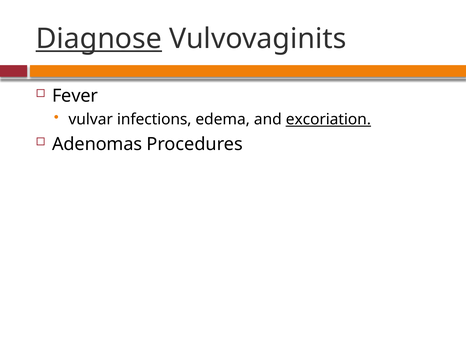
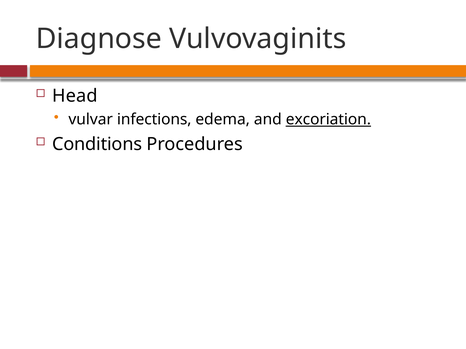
Diagnose underline: present -> none (99, 39)
Fever: Fever -> Head (75, 96)
Adenomas: Adenomas -> Conditions (97, 144)
